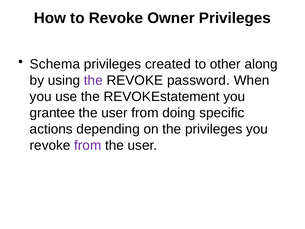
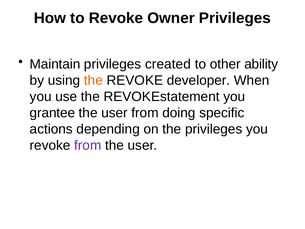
Schema: Schema -> Maintain (55, 64)
along: along -> ability (261, 64)
the colour: purple -> orange (93, 80)
password: password -> developer (199, 80)
